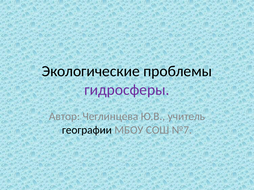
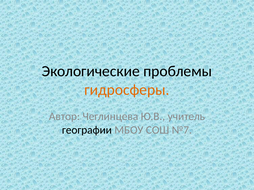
гидросферы colour: purple -> orange (127, 90)
